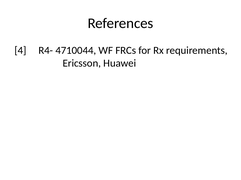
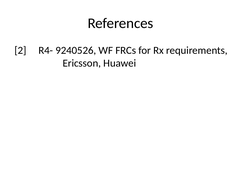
4: 4 -> 2 (20, 51)
4710044: 4710044 -> 9240526 (76, 51)
